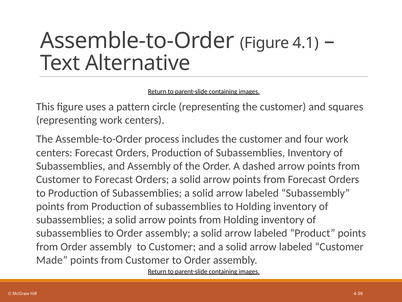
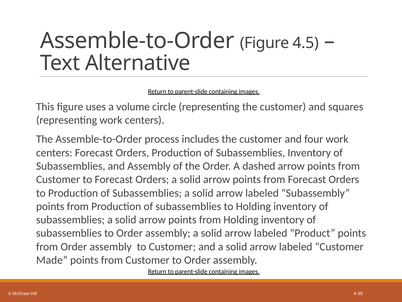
4.1: 4.1 -> 4.5 (306, 43)
pattern: pattern -> volume (133, 107)
